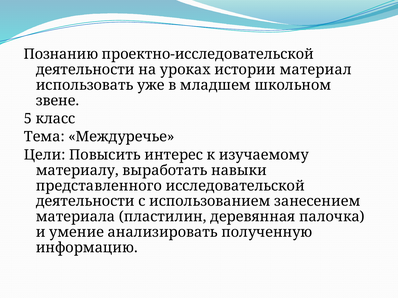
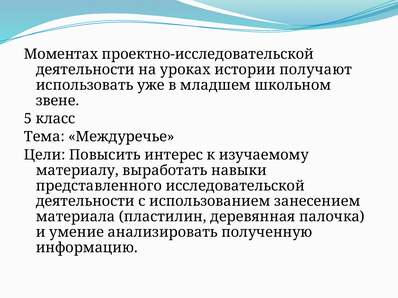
Познанию: Познанию -> Моментах (61, 54)
материал: материал -> получают (316, 70)
